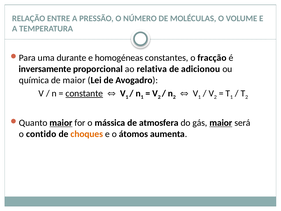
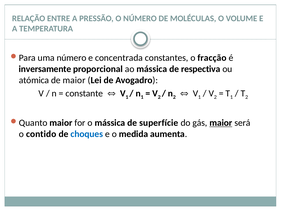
uma durante: durante -> número (72, 58)
homogéneas: homogéneas -> concentrada (119, 58)
ao relativa: relativa -> mássica (152, 69)
adicionou: adicionou -> respectiva (201, 69)
química: química -> atómica (34, 80)
constante underline: present -> none (84, 93)
maior underline: present -> none (61, 123)
atmosfera: atmosfera -> superfície (159, 123)
choques colour: orange -> blue (87, 134)
átomos: átomos -> medida (133, 134)
